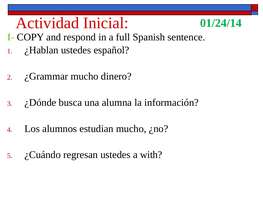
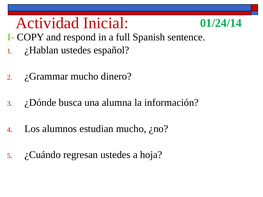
with: with -> hoja (151, 155)
